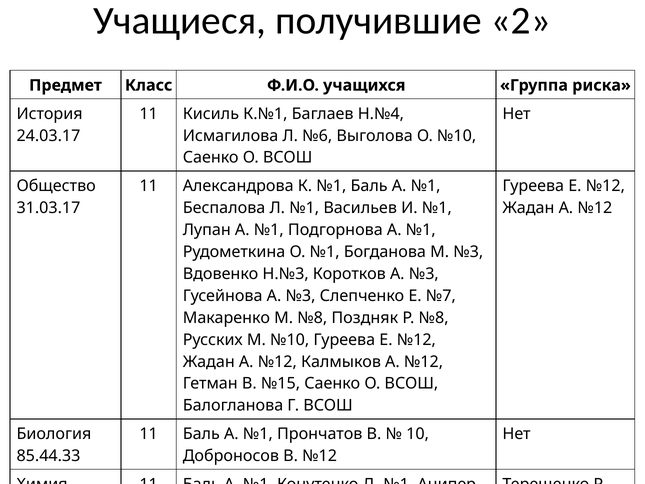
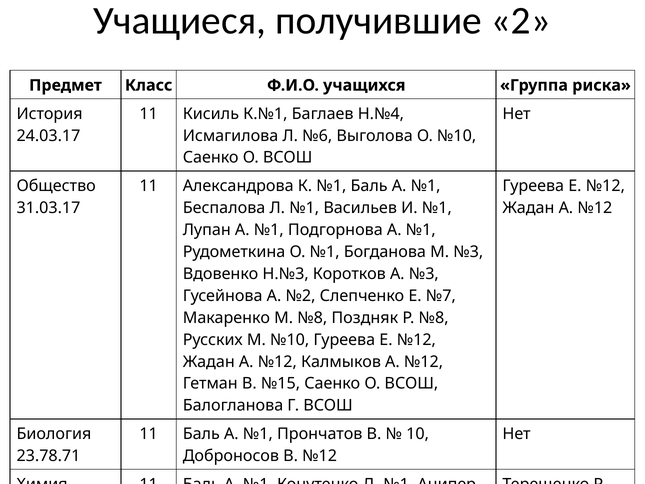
Гусейнова А №3: №3 -> №2 (301, 296)
85.44.33: 85.44.33 -> 23.78.71 (48, 456)
